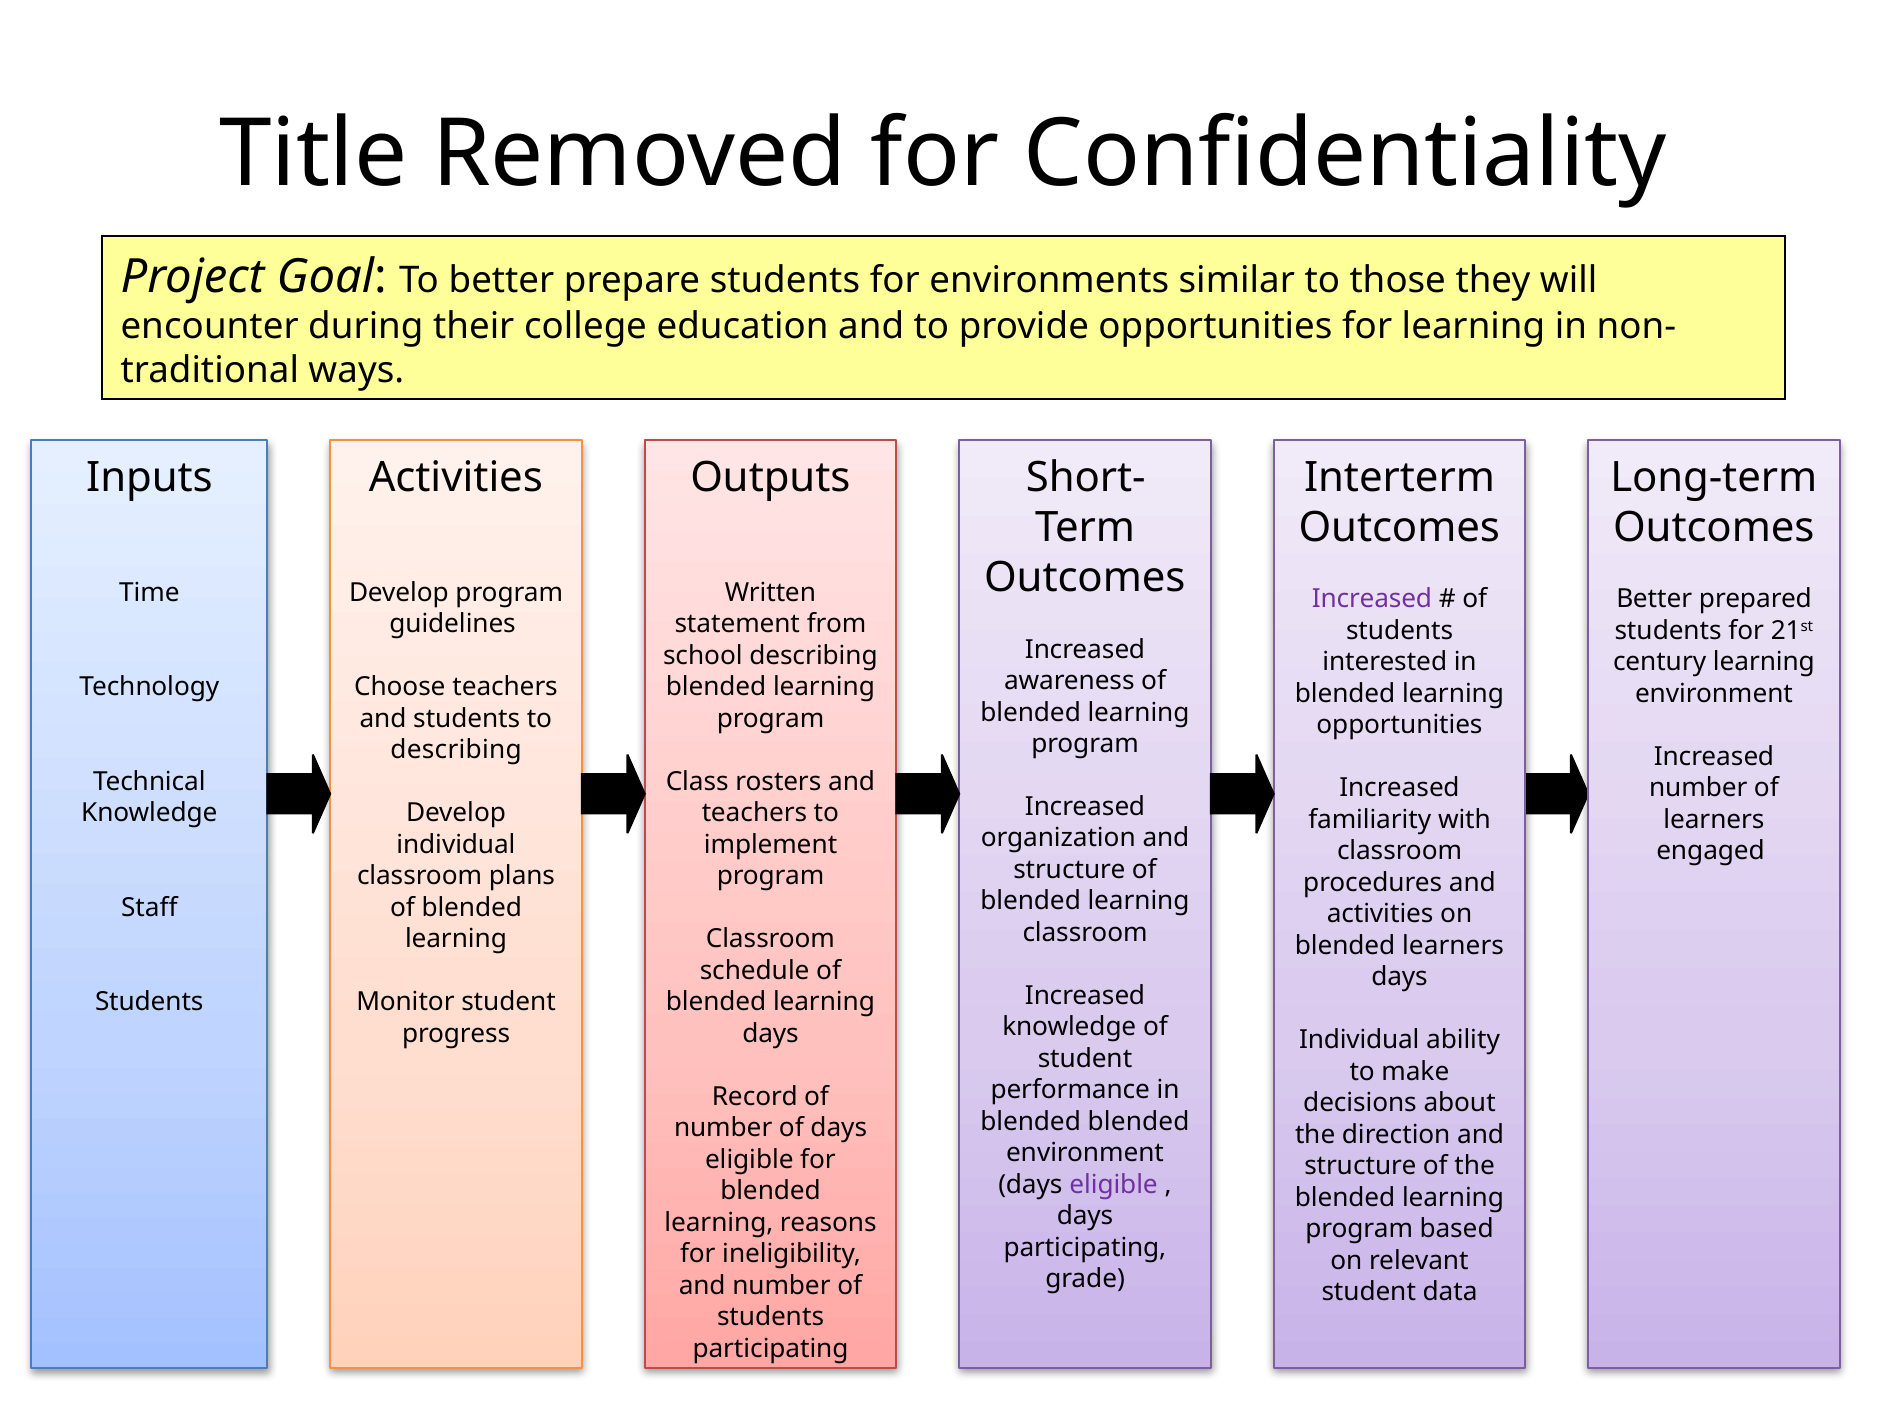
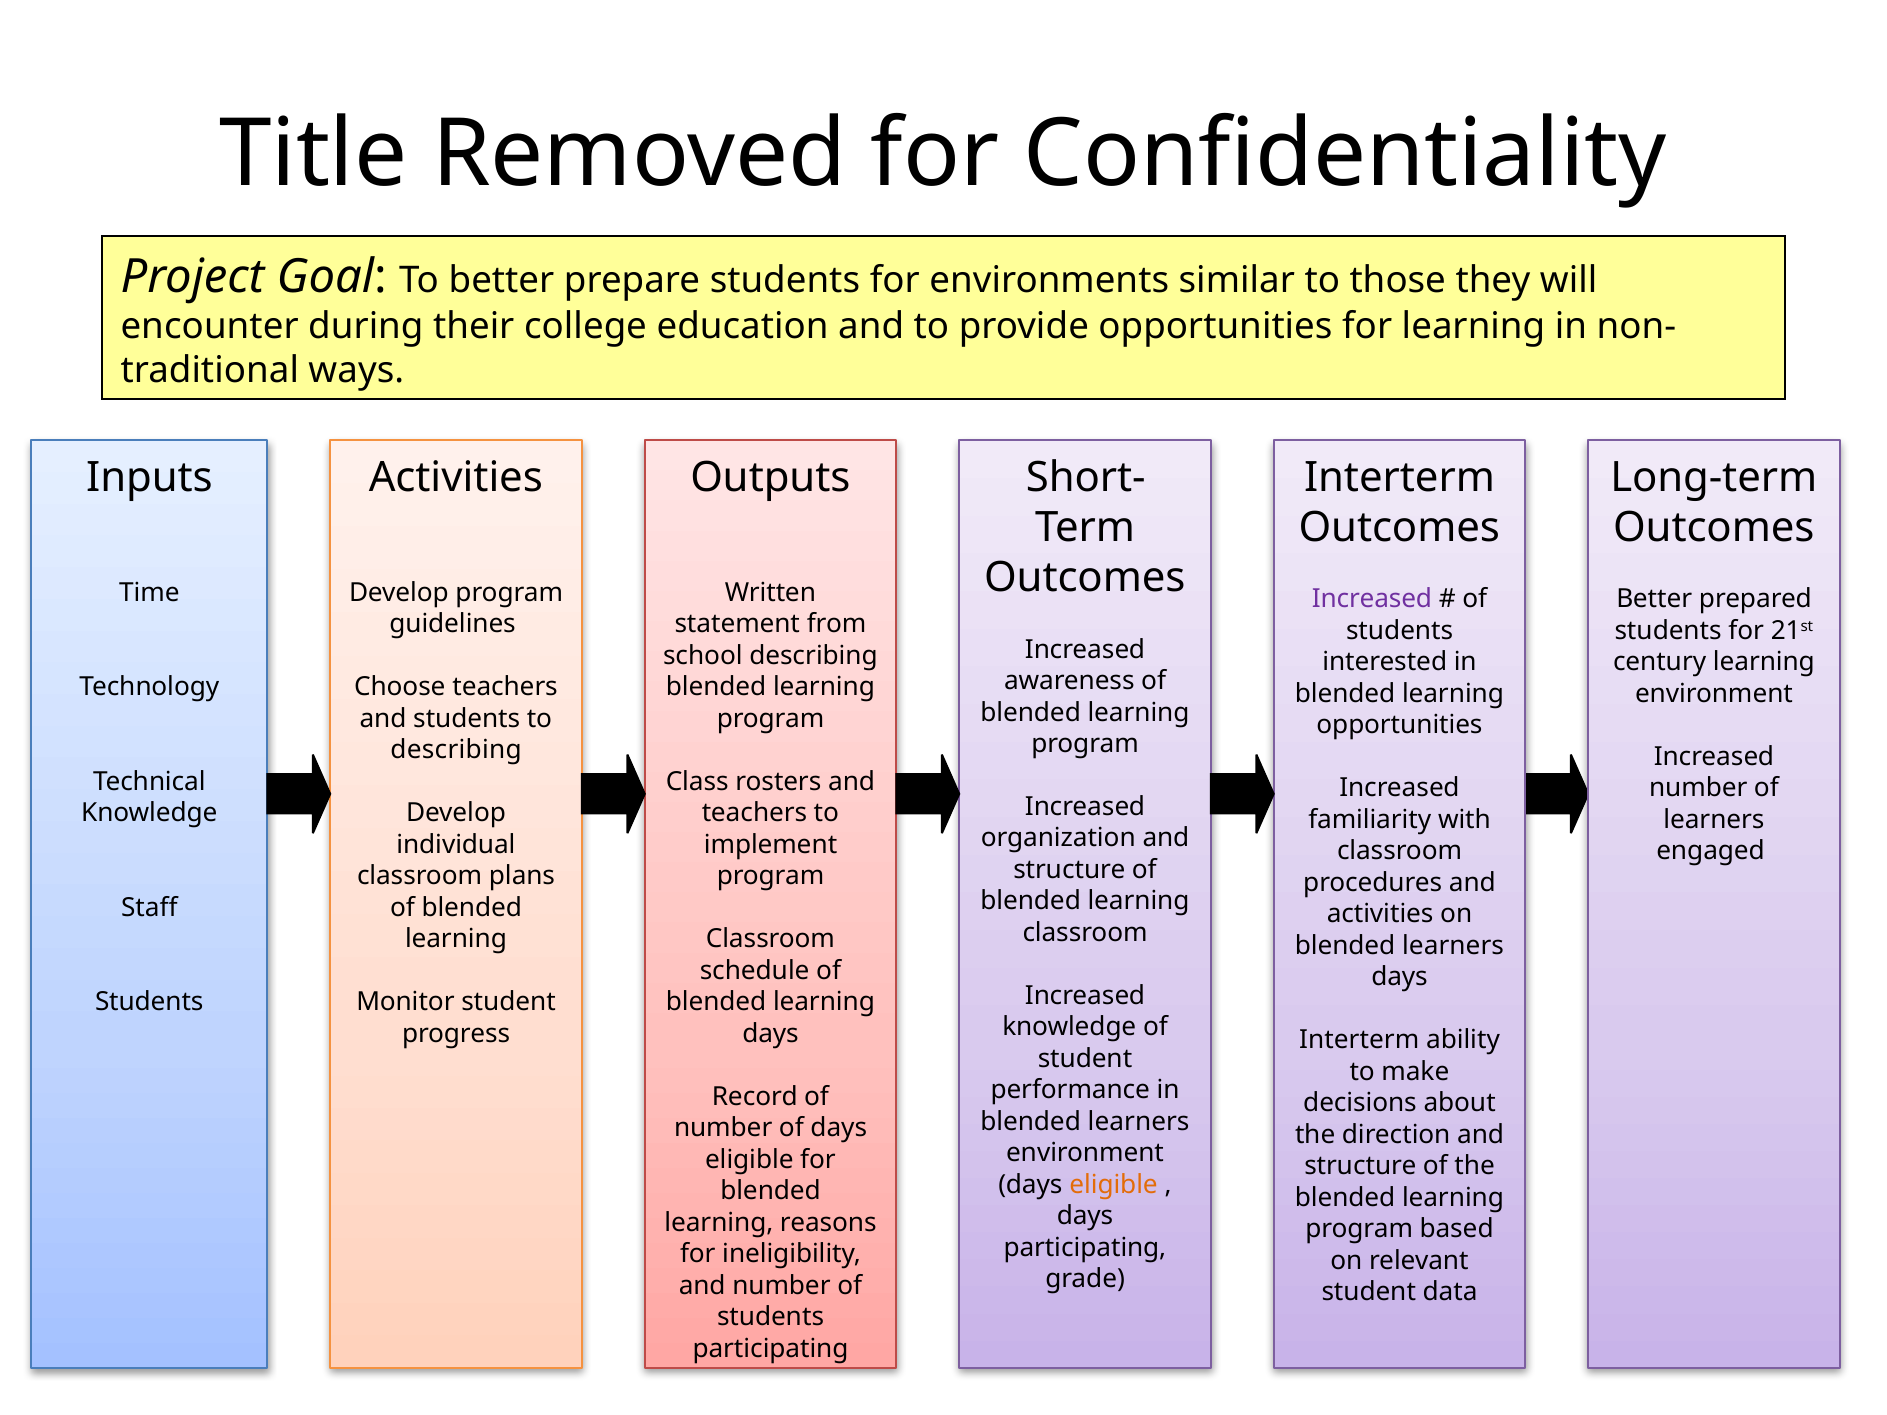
Individual: Individual -> Interterm (1359, 1040)
blended: blended -> learners (1139, 1122)
eligible colour: purple -> orange (1114, 1185)
